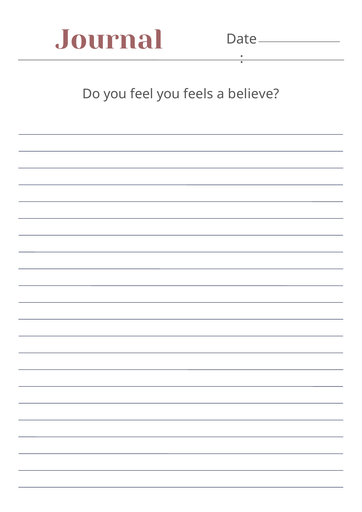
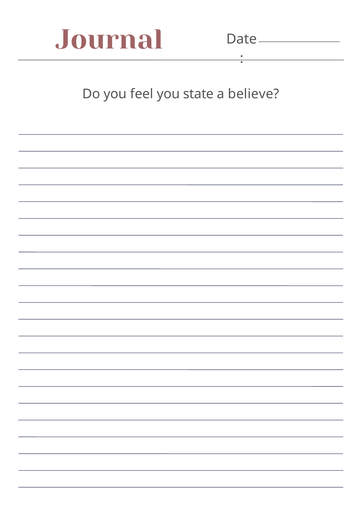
feels: feels -> state (198, 94)
